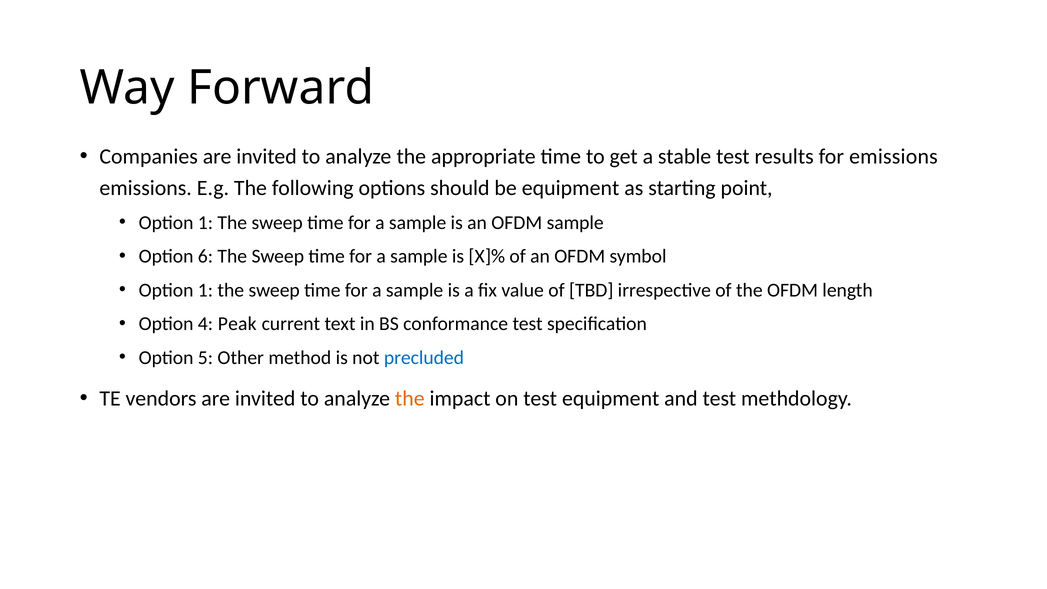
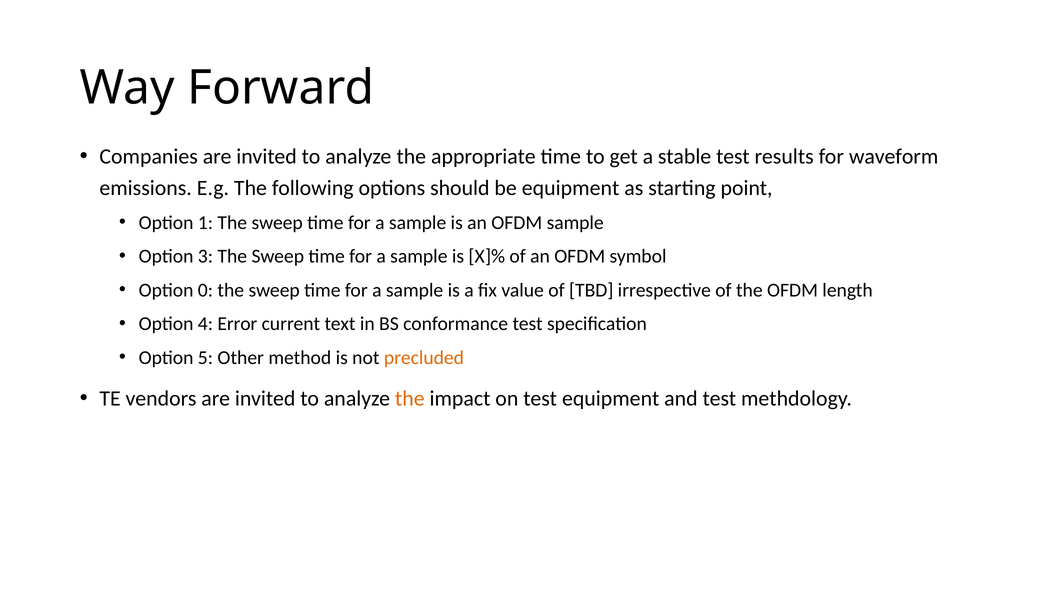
for emissions: emissions -> waveform (894, 156)
6: 6 -> 3 (205, 256)
1: 1 -> 0 (205, 290)
Peak: Peak -> Error (237, 324)
precluded colour: blue -> orange (424, 357)
